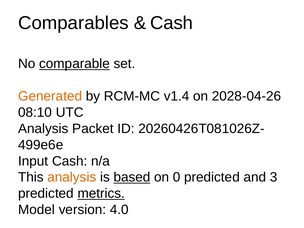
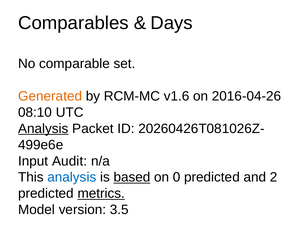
Cash: Cash -> Days (172, 23)
comparable underline: present -> none (75, 64)
v1.4: v1.4 -> v1.6 (177, 96)
2028-04-26: 2028-04-26 -> 2016-04-26 (247, 96)
Analysis underline: none -> present (43, 129)
Input Cash: Cash -> Audit (70, 161)
analysis colour: orange -> blue (72, 177)
3: 3 -> 2 (274, 177)
4.0: 4.0 -> 3.5 (119, 210)
